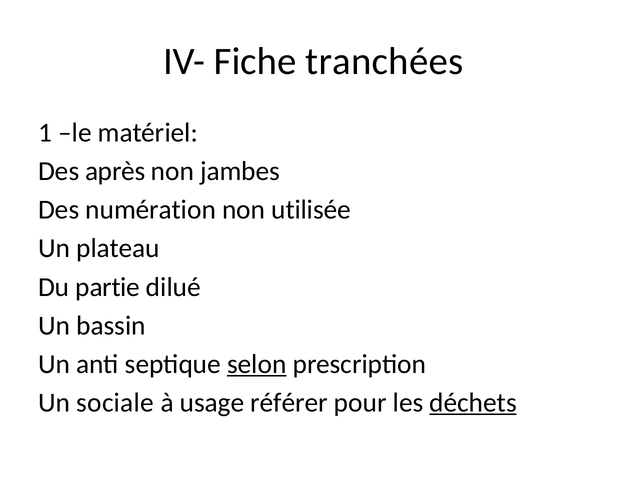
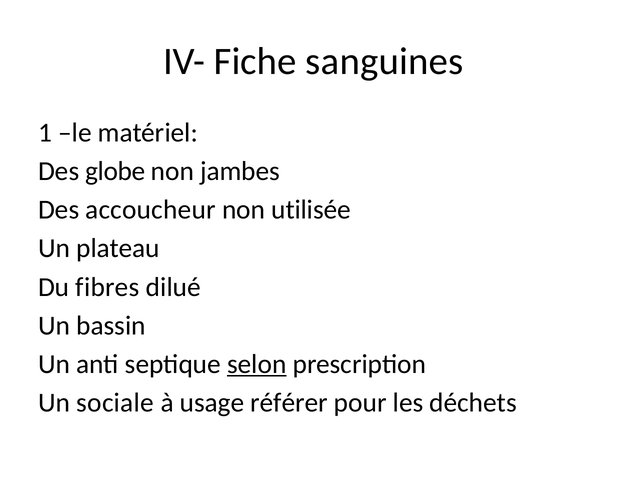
tranchées: tranchées -> sanguines (384, 62)
après: après -> globe (115, 171)
numération: numération -> accoucheur (151, 210)
partie: partie -> fibres (107, 287)
déchets underline: present -> none (473, 403)
